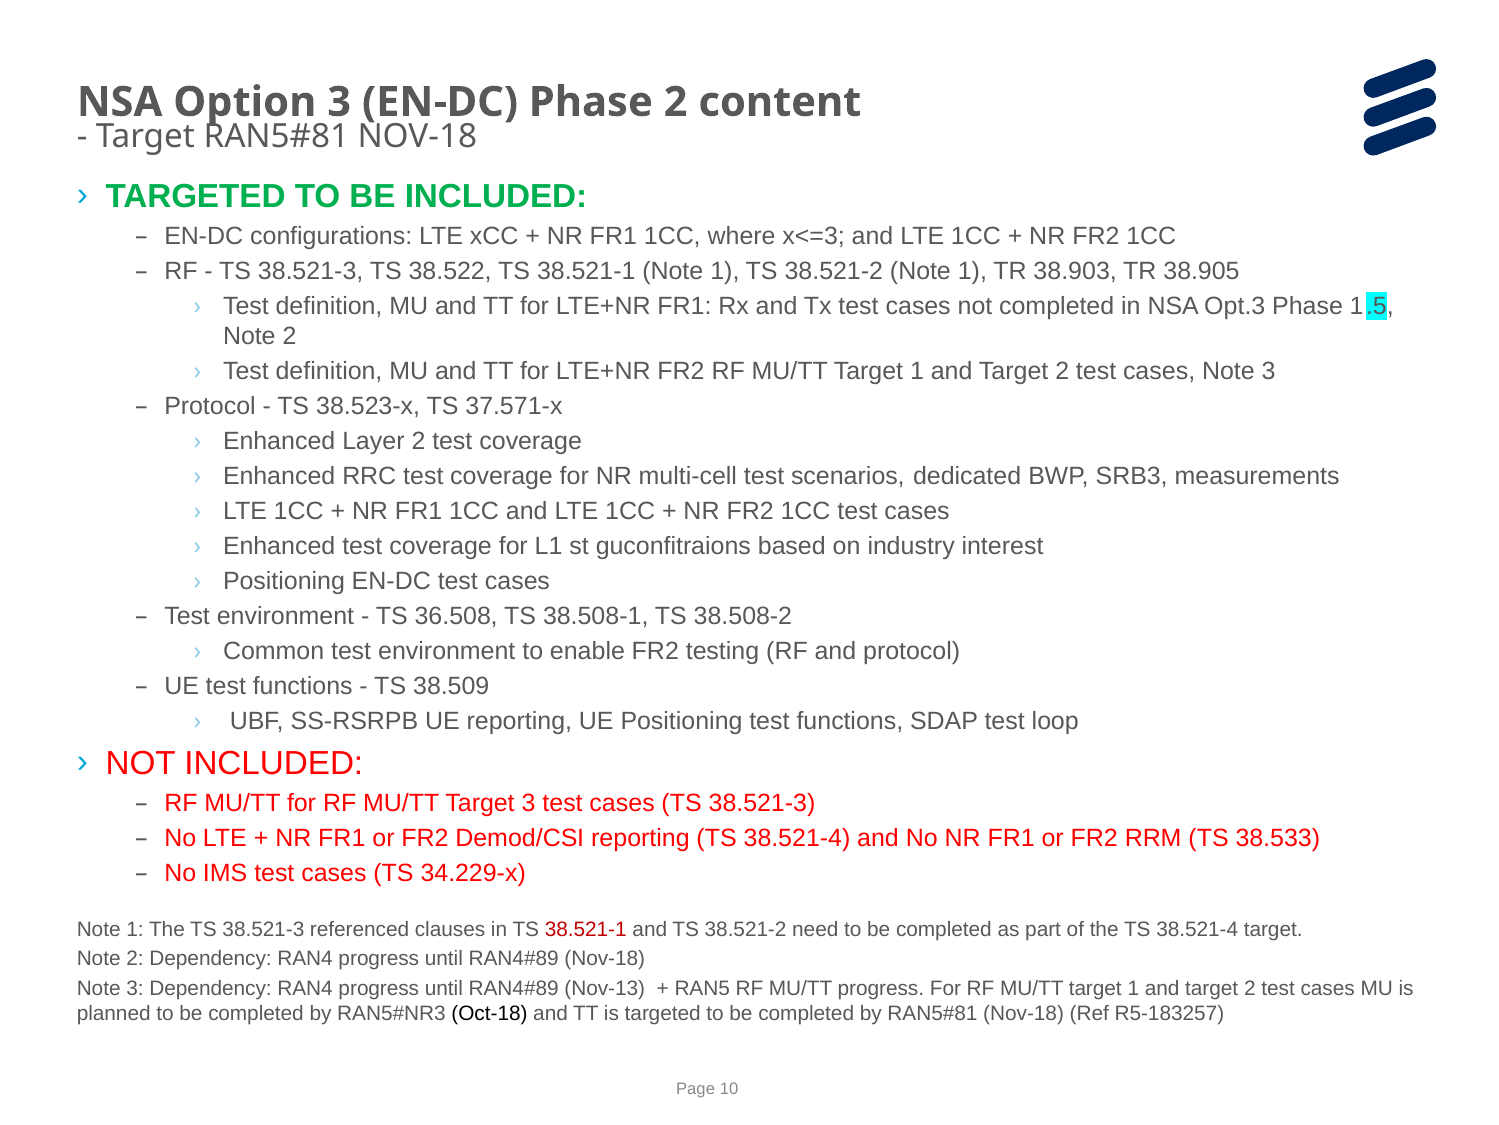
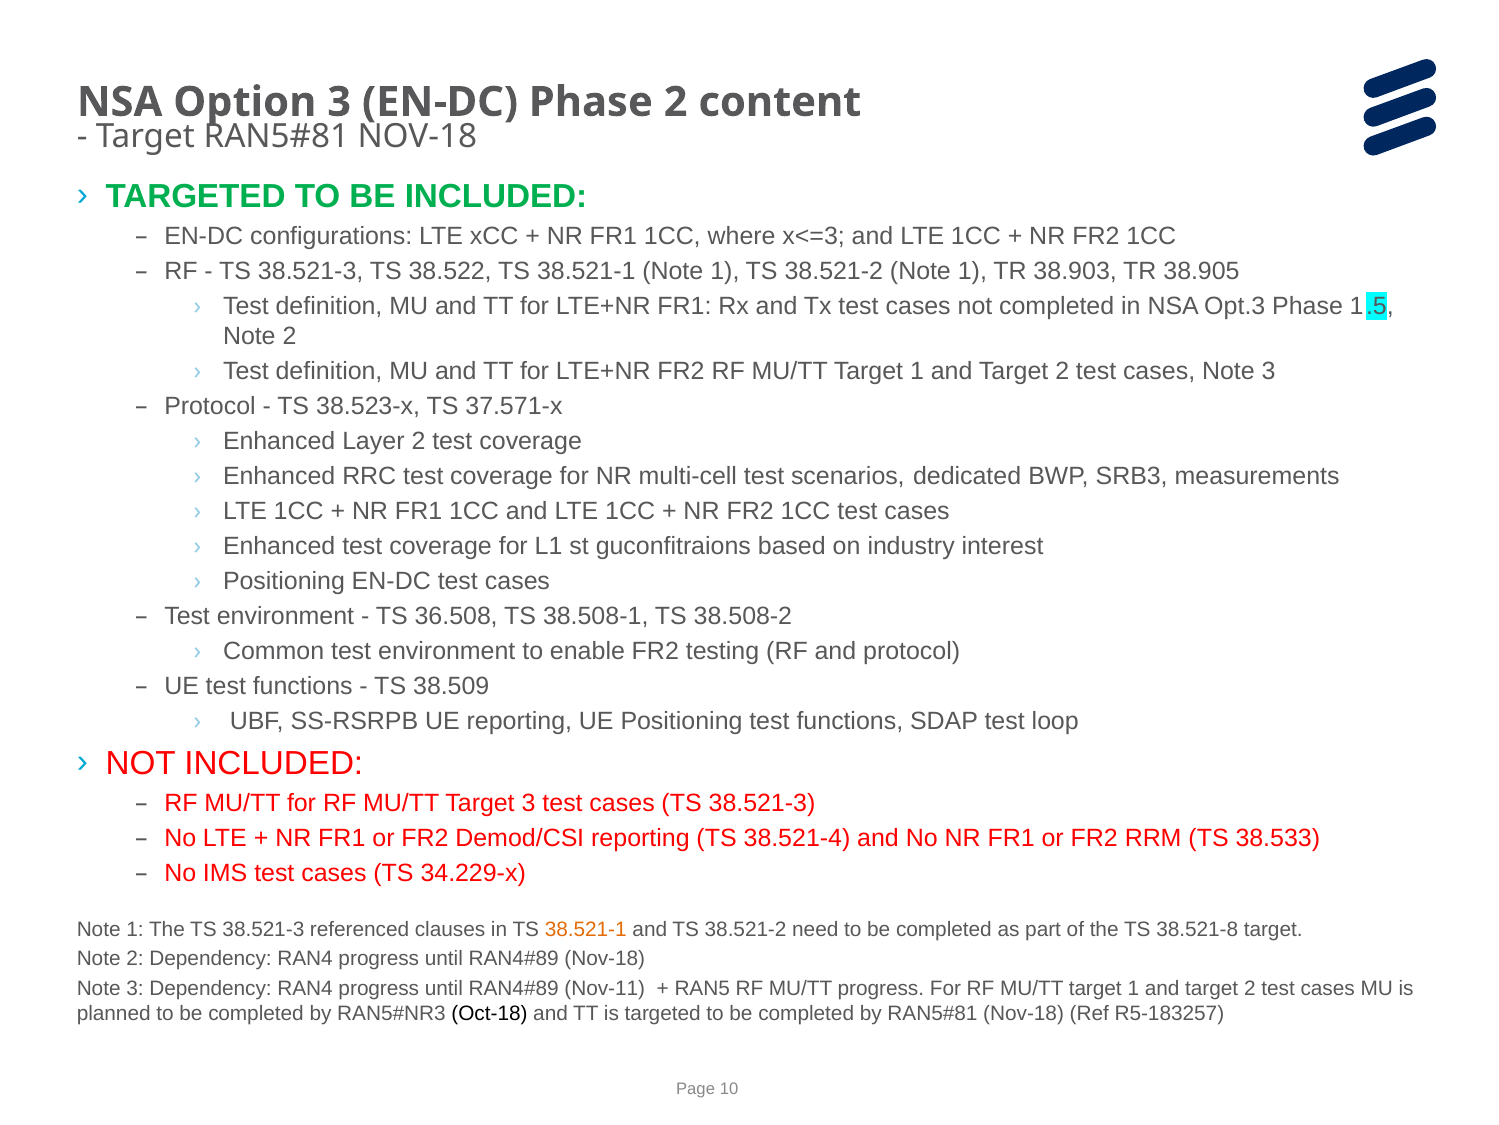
38.521-1 colour: red -> orange (586, 929)
the TS 38.521-4: 38.521-4 -> 38.521-8 (1197, 929)
Nov-13: Nov-13 -> Nov-11 (605, 988)
